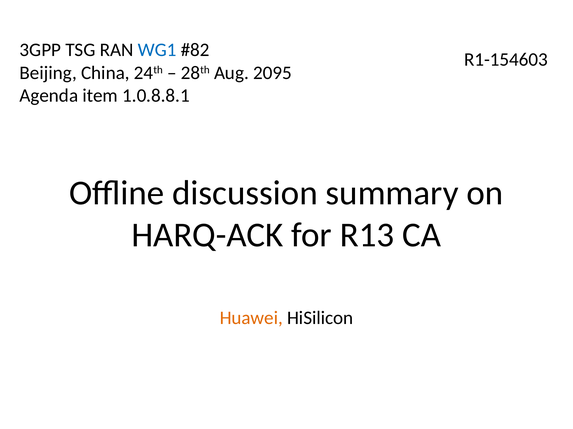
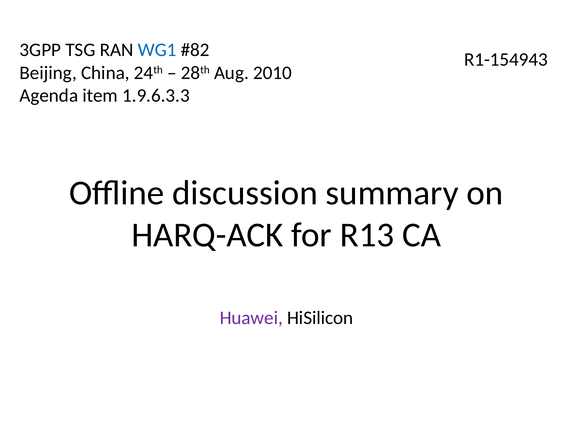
R1-154603: R1-154603 -> R1-154943 (506, 60)
2095: 2095 -> 2010 (272, 73)
1.0.8.8.1: 1.0.8.8.1 -> 1.9.6.3.3 (156, 96)
Huawei colour: orange -> purple (251, 318)
